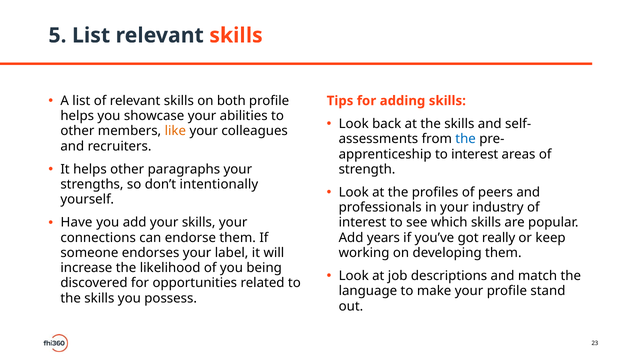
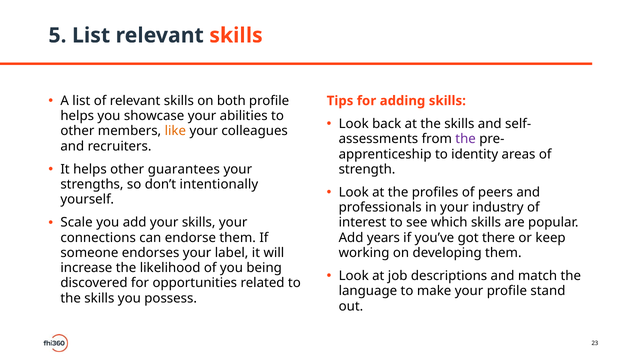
the colour: blue -> purple (466, 139)
to interest: interest -> identity (475, 154)
paragraphs: paragraphs -> guarantees (184, 169)
Have: Have -> Scale (77, 222)
really: really -> there (499, 238)
